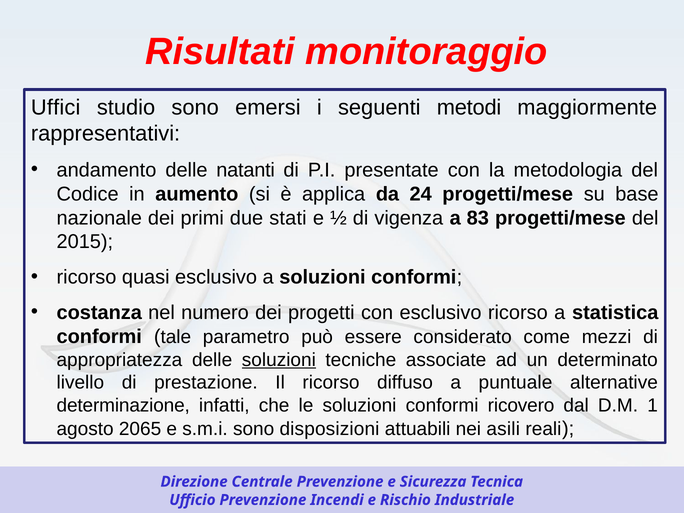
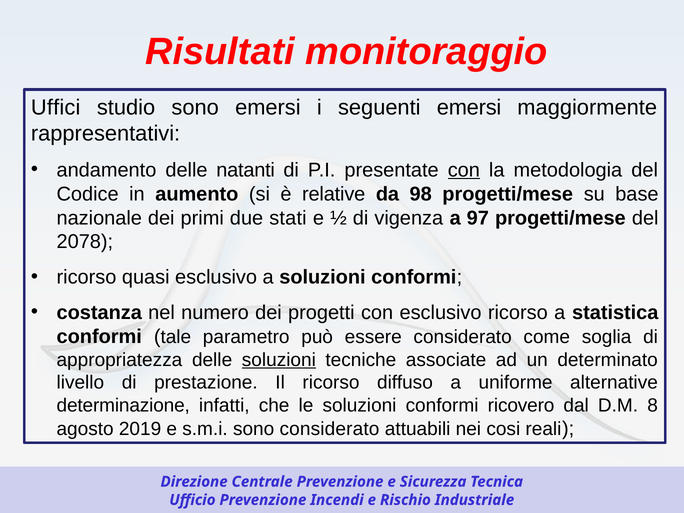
seguenti metodi: metodi -> emersi (469, 108)
con underline: none -> present (464, 170)
applica: applica -> relative (334, 194)
24: 24 -> 98 (421, 194)
83: 83 -> 97 (478, 218)
2015: 2015 -> 2078 (85, 242)
mezzi: mezzi -> soglia (607, 337)
puntuale: puntuale -> uniforme (516, 383)
1: 1 -> 8 (653, 405)
2065: 2065 -> 2019 (140, 429)
sono disposizioni: disposizioni -> considerato (329, 429)
asili: asili -> cosi (503, 429)
